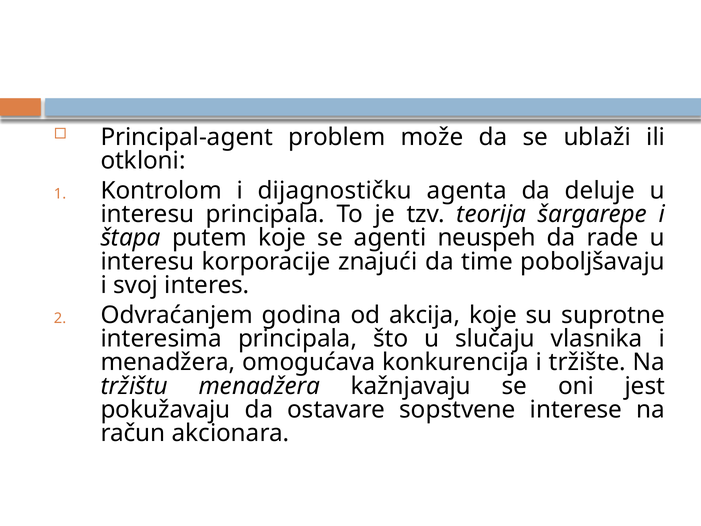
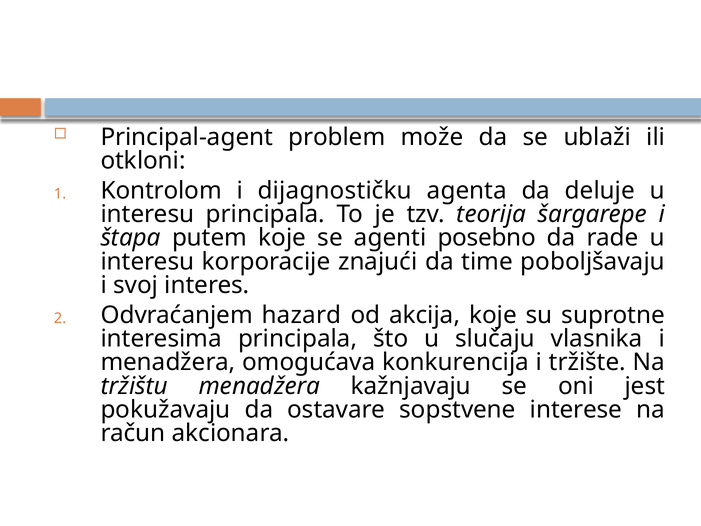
neuspeh: neuspeh -> posebno (487, 238)
godina: godina -> hazard (302, 315)
